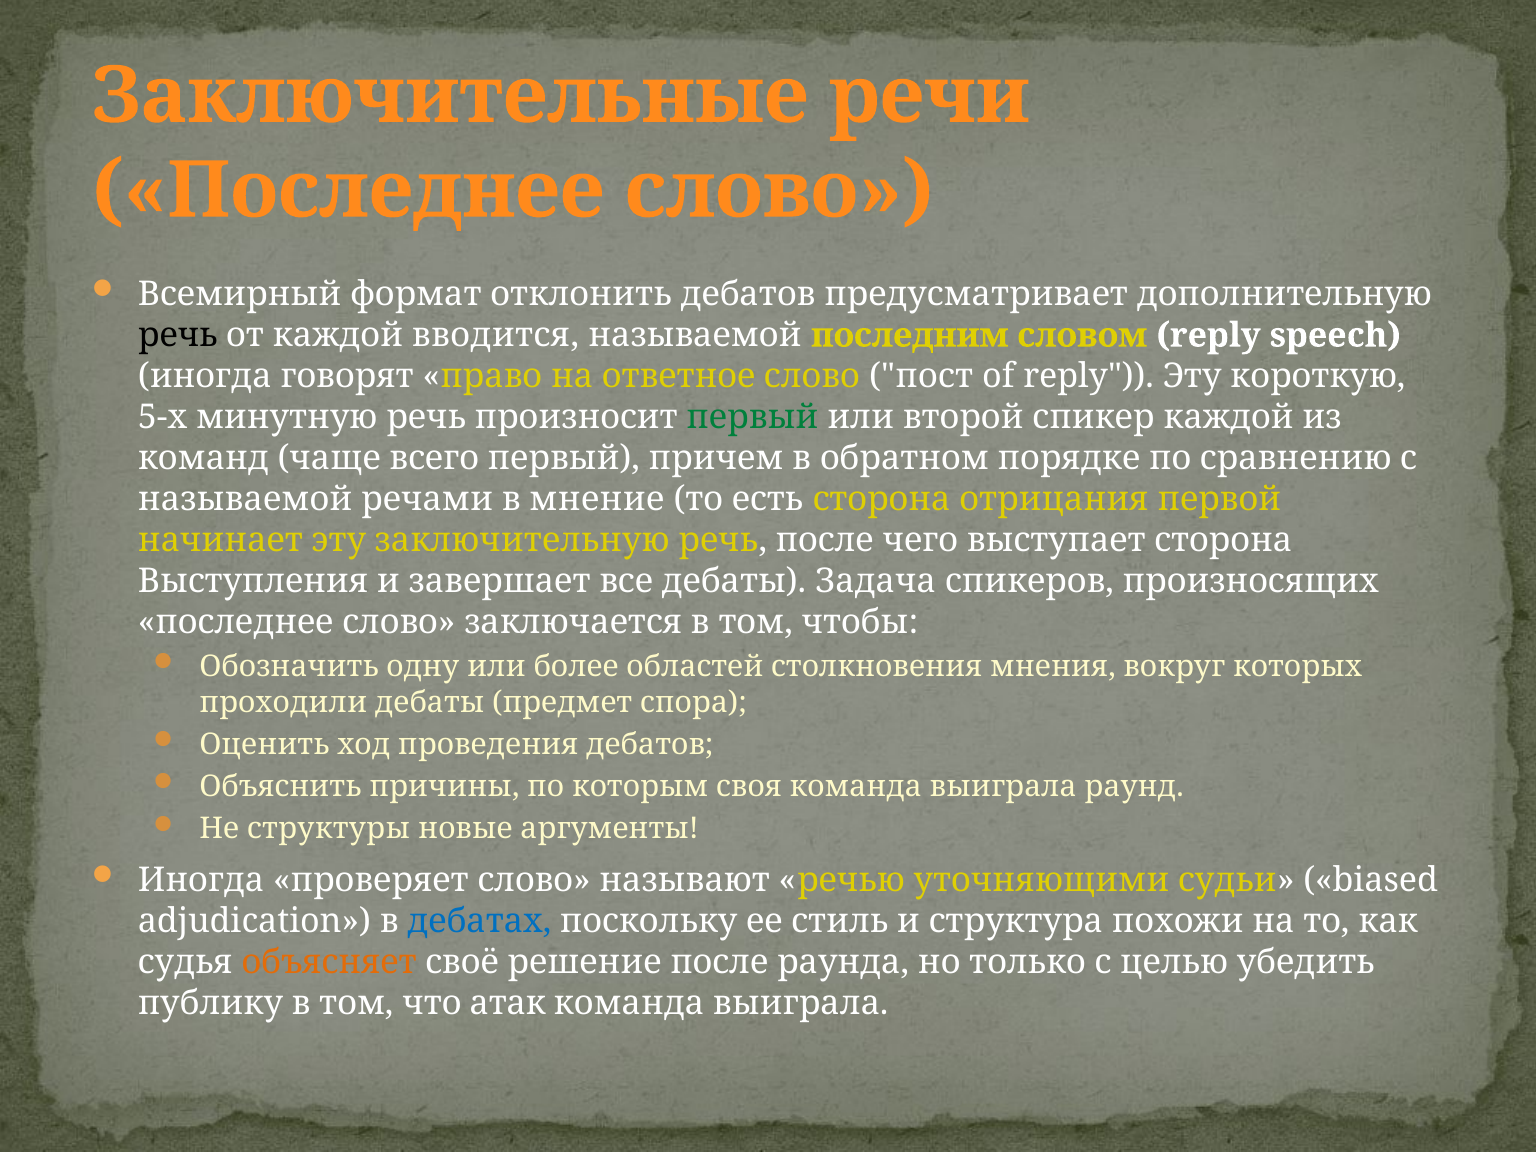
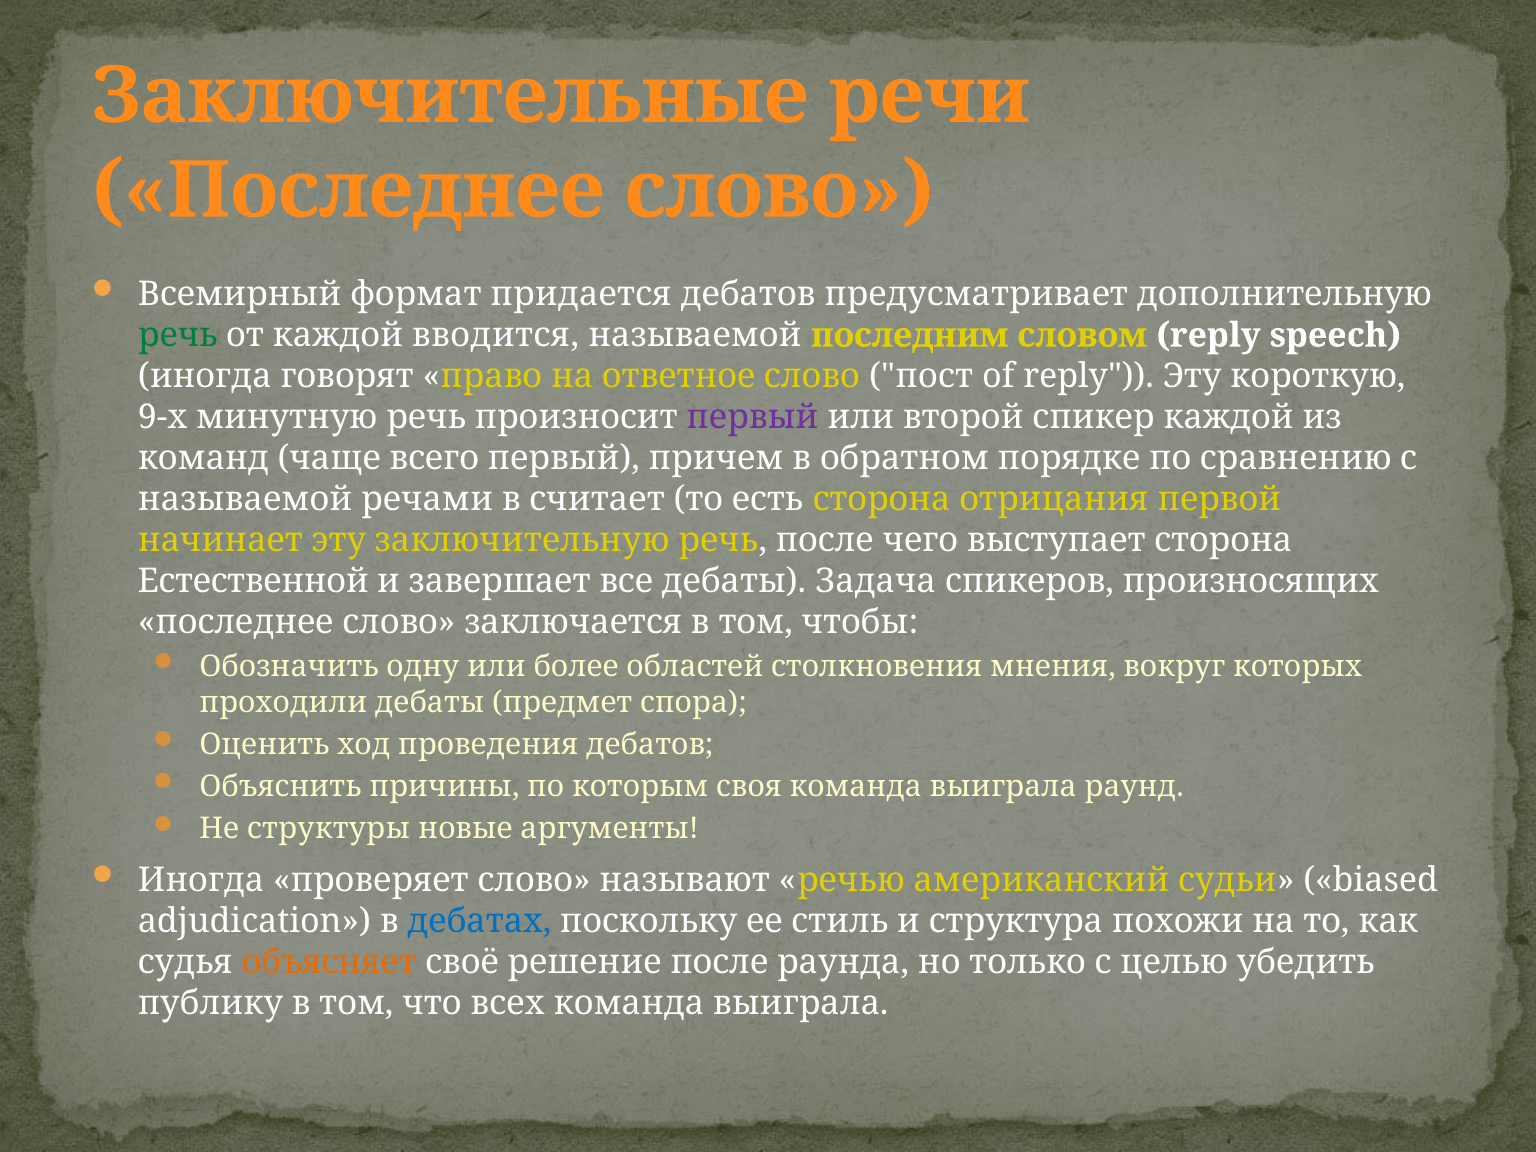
отклонить: отклонить -> придается (581, 294)
речь colour: black -> green (178, 335)
5-х: 5-х -> 9-х (163, 417)
первый colour: green -> purple (752, 417)
мнение: мнение -> считает (597, 499)
Выступления: Выступления -> Естественной (253, 581)
уточняющими: уточняющими -> американский (1041, 881)
атак: атак -> всех (507, 1003)
